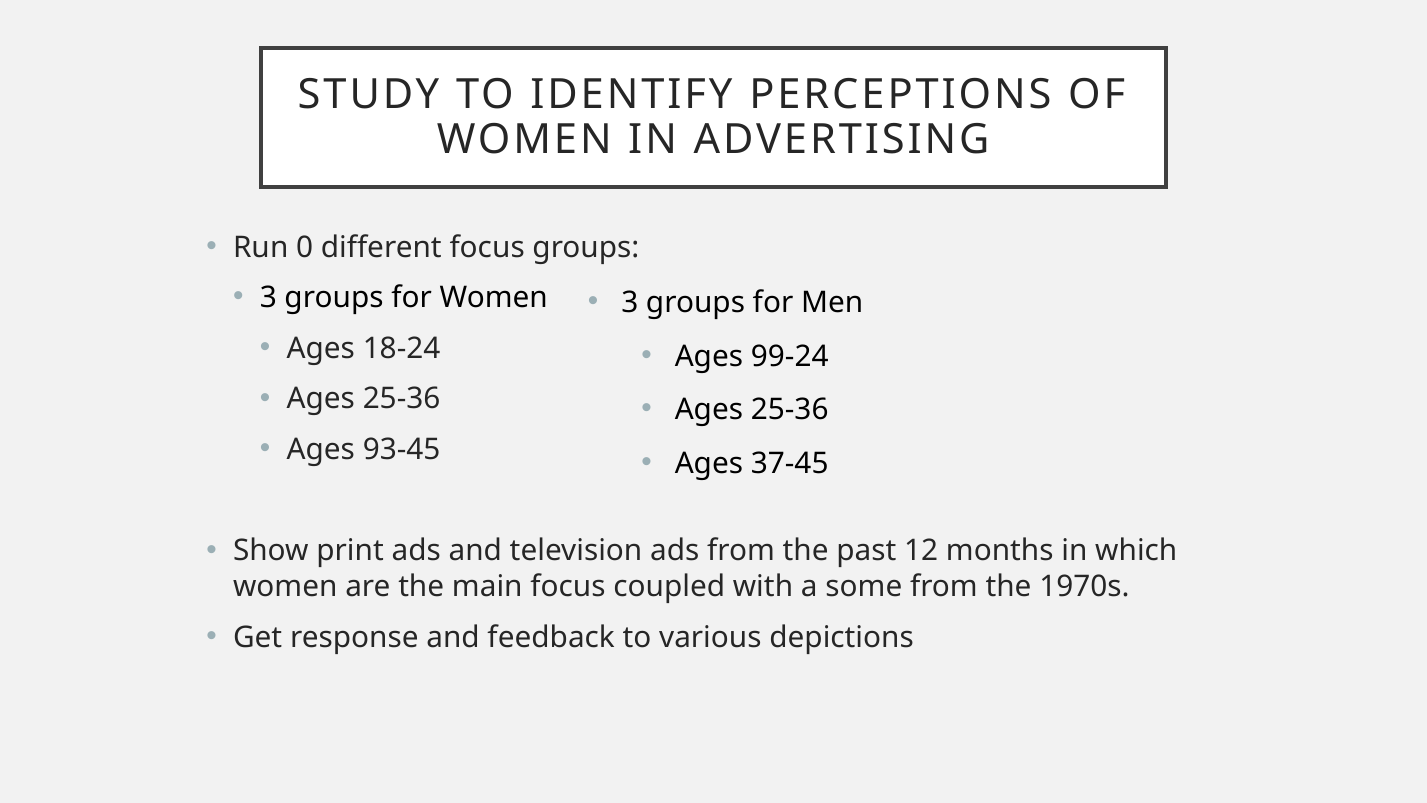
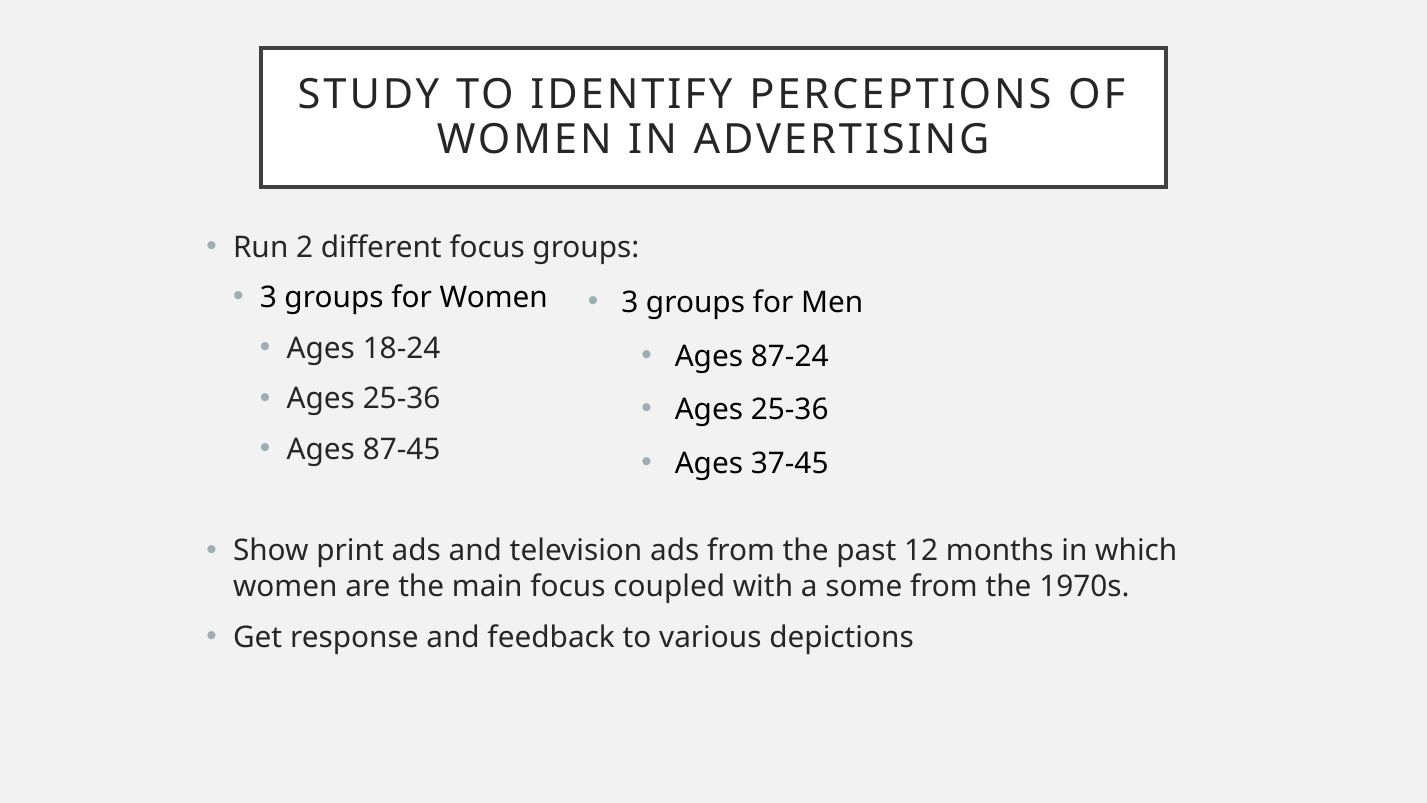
0: 0 -> 2 (305, 247)
99-24: 99-24 -> 87-24 (790, 356)
93-45: 93-45 -> 87-45 (402, 450)
